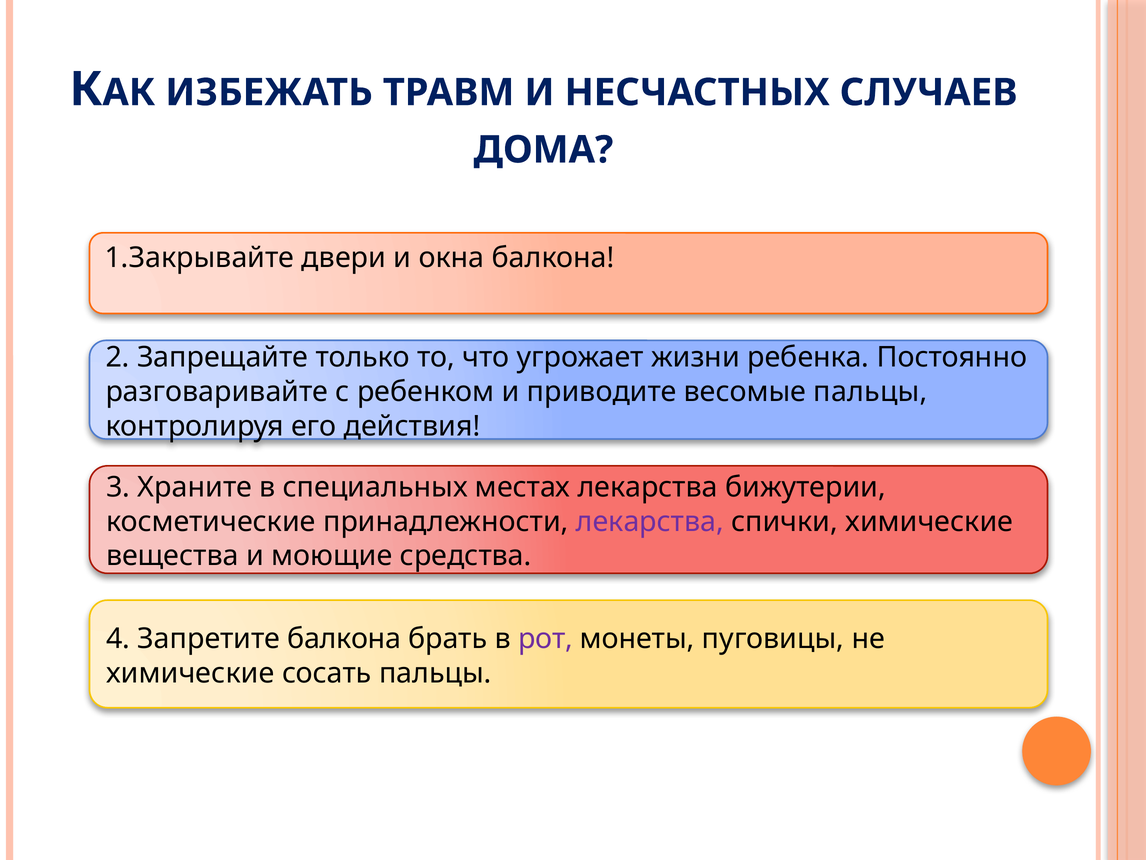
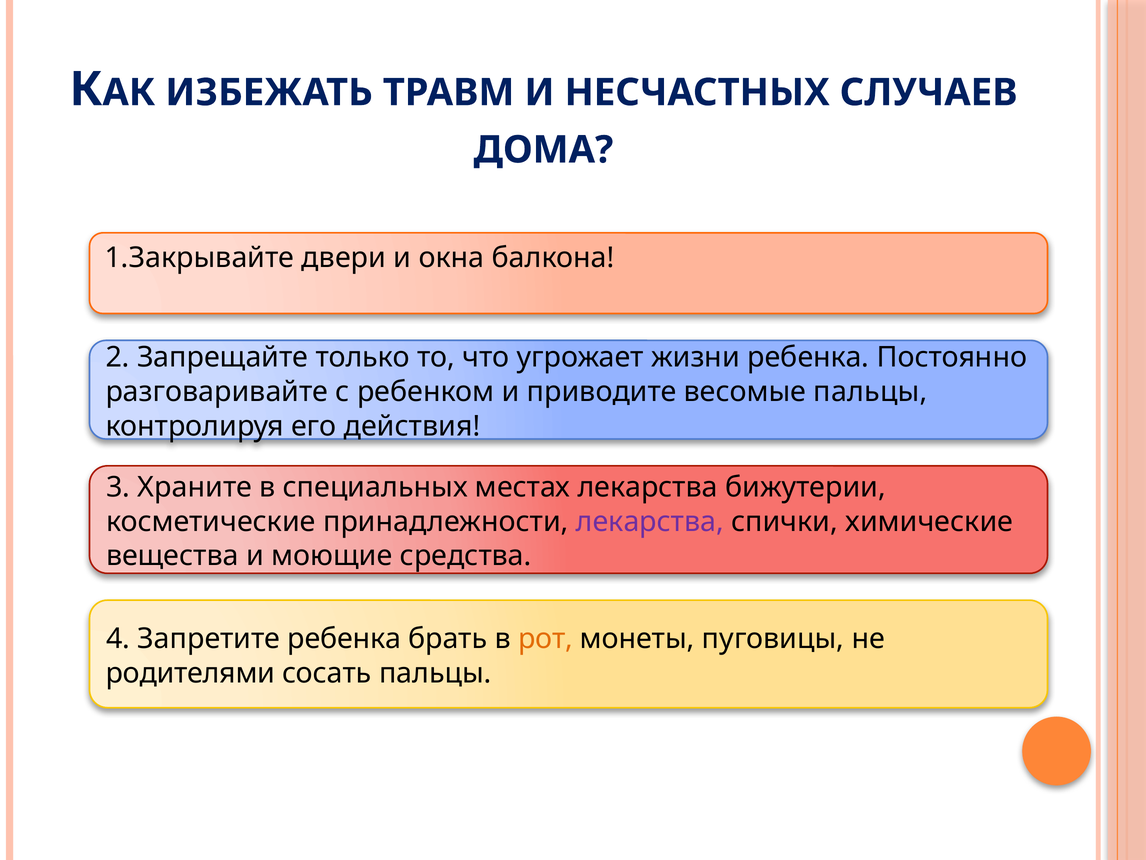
Запретите балкона: балкона -> ребенка (344, 638)
рот colour: purple -> orange (545, 638)
химические: химические -> родителями (190, 673)
